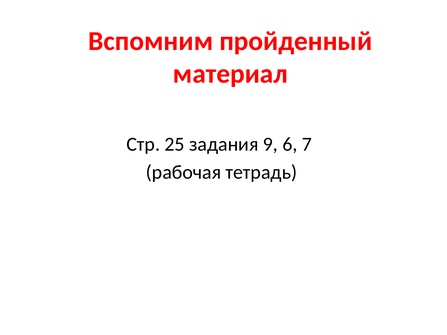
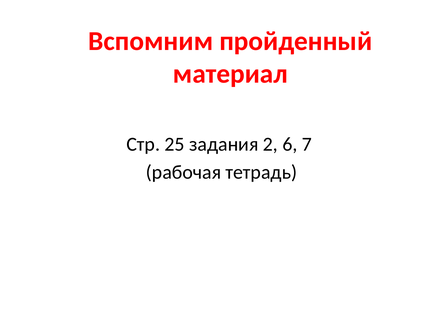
9: 9 -> 2 (270, 144)
